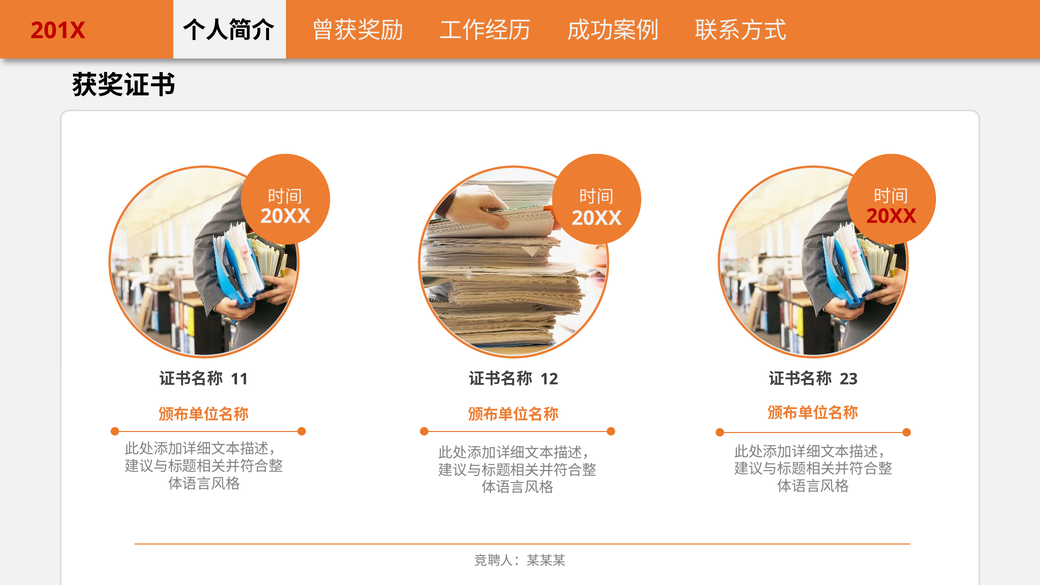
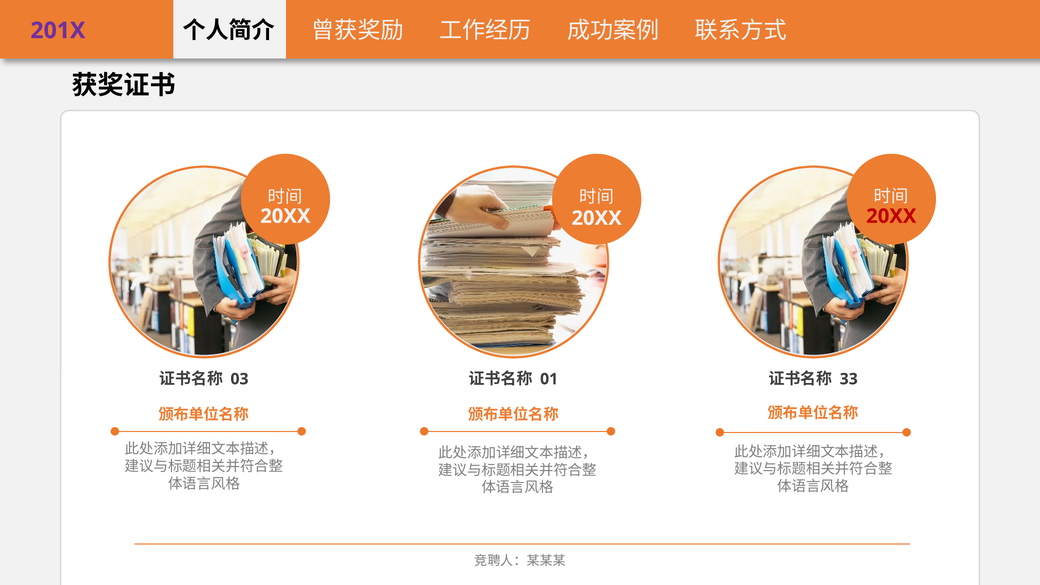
201X colour: red -> purple (58, 31)
11: 11 -> 03 (240, 379)
12: 12 -> 01 (549, 379)
23: 23 -> 33 (849, 379)
